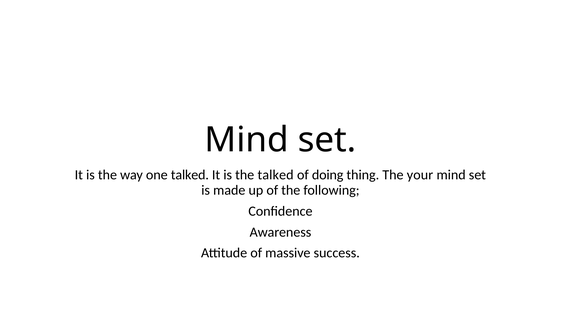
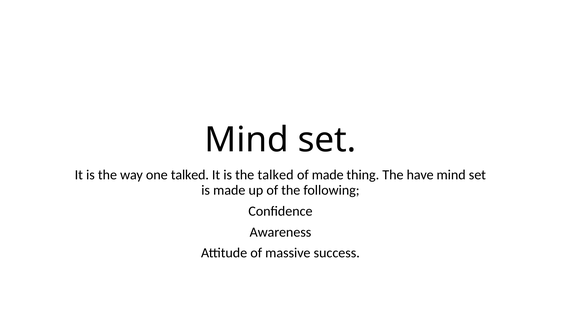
of doing: doing -> made (328, 175)
your: your -> have (420, 175)
